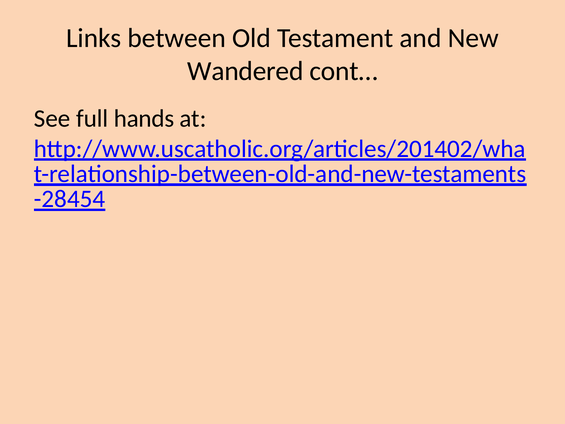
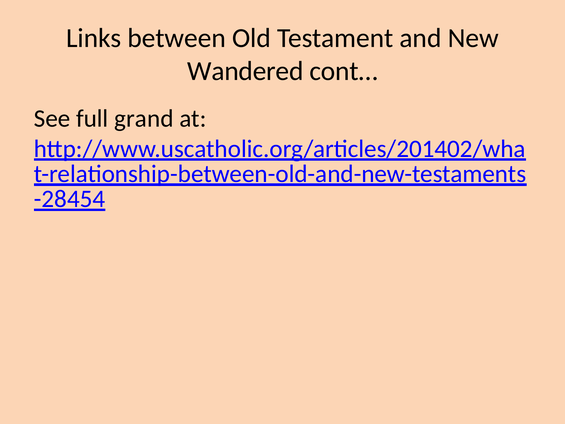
hands: hands -> grand (144, 119)
